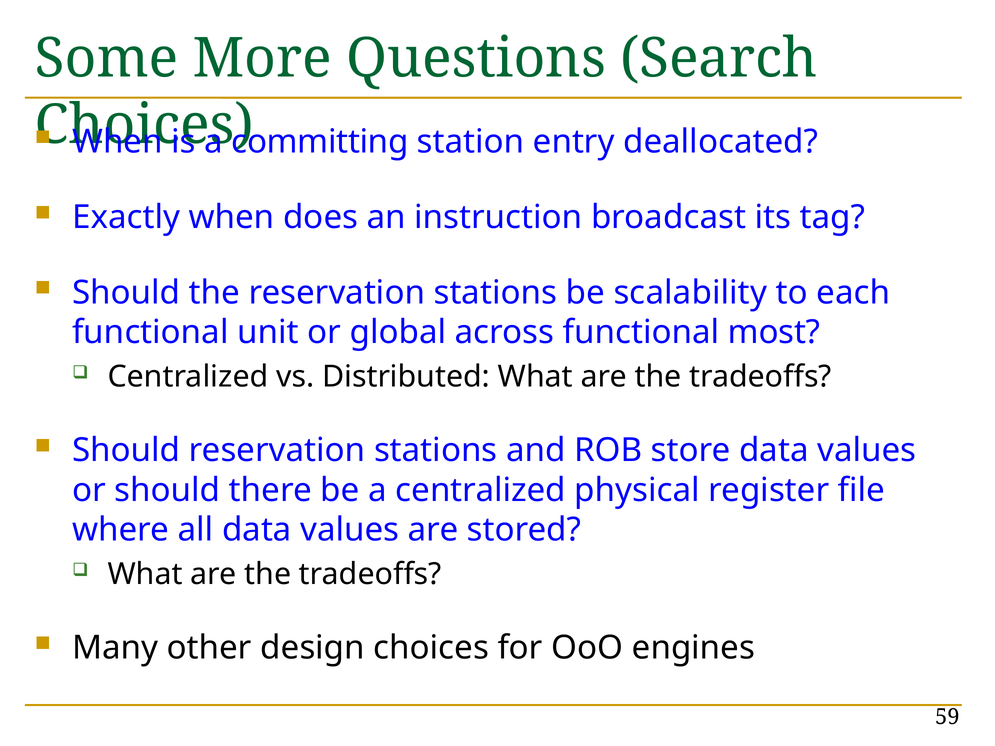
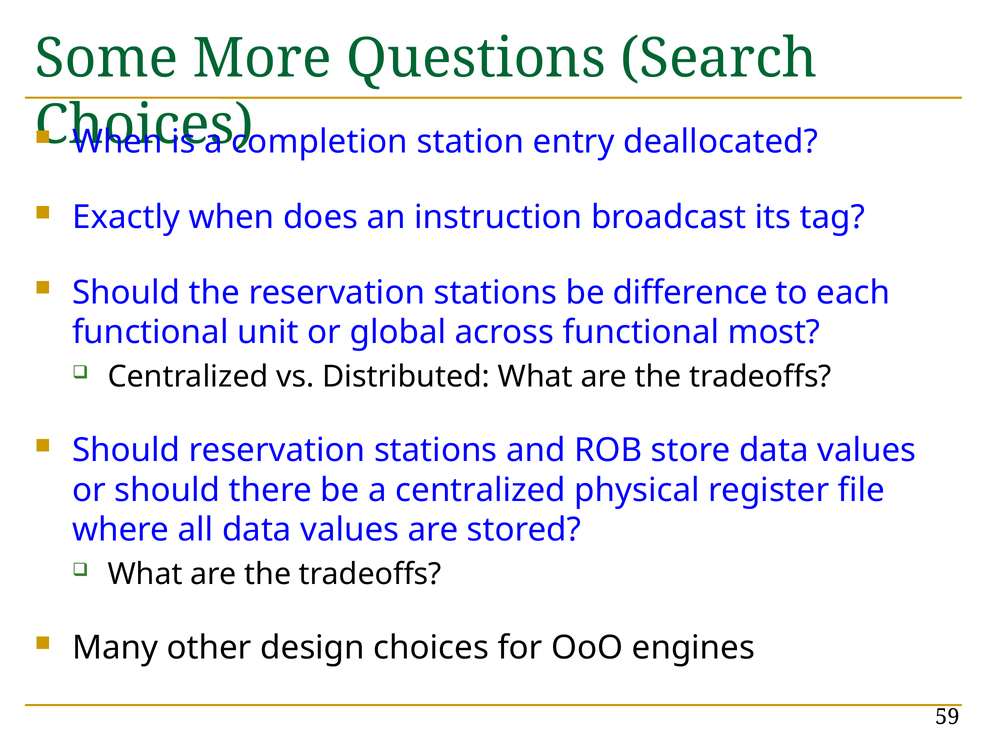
committing: committing -> completion (320, 142)
scalability: scalability -> difference (690, 293)
